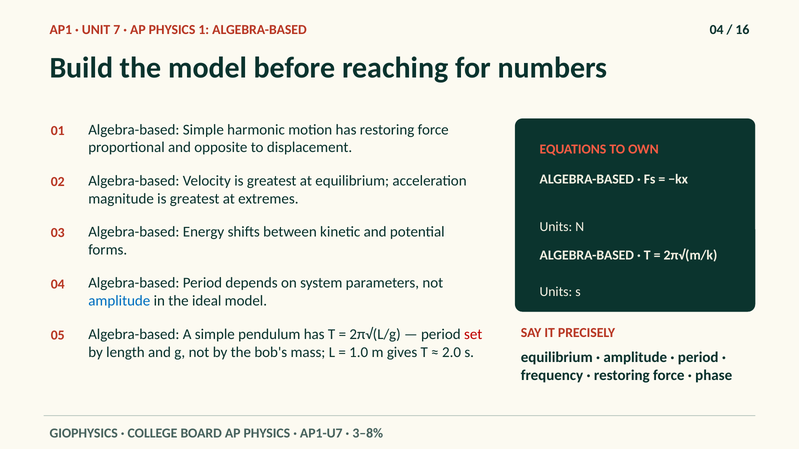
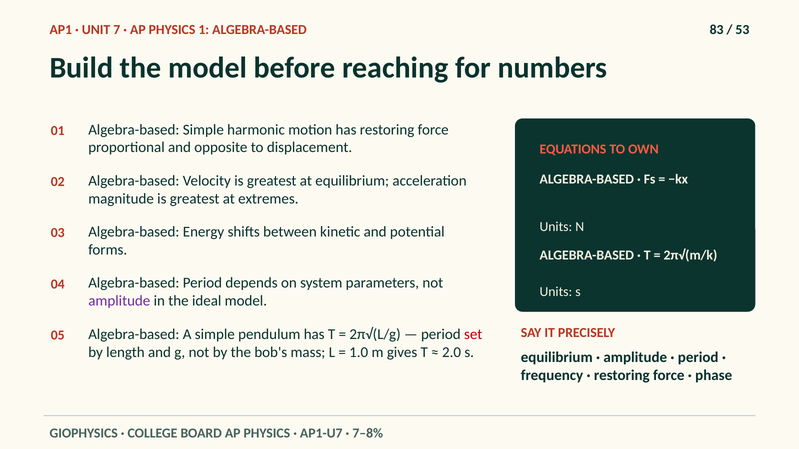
ALGEBRA-BASED 04: 04 -> 83 (717, 30)
16: 16 -> 53 (742, 30)
amplitude colour: blue -> purple (119, 301)
3–8%: 3–8% -> 7–8% (368, 433)
